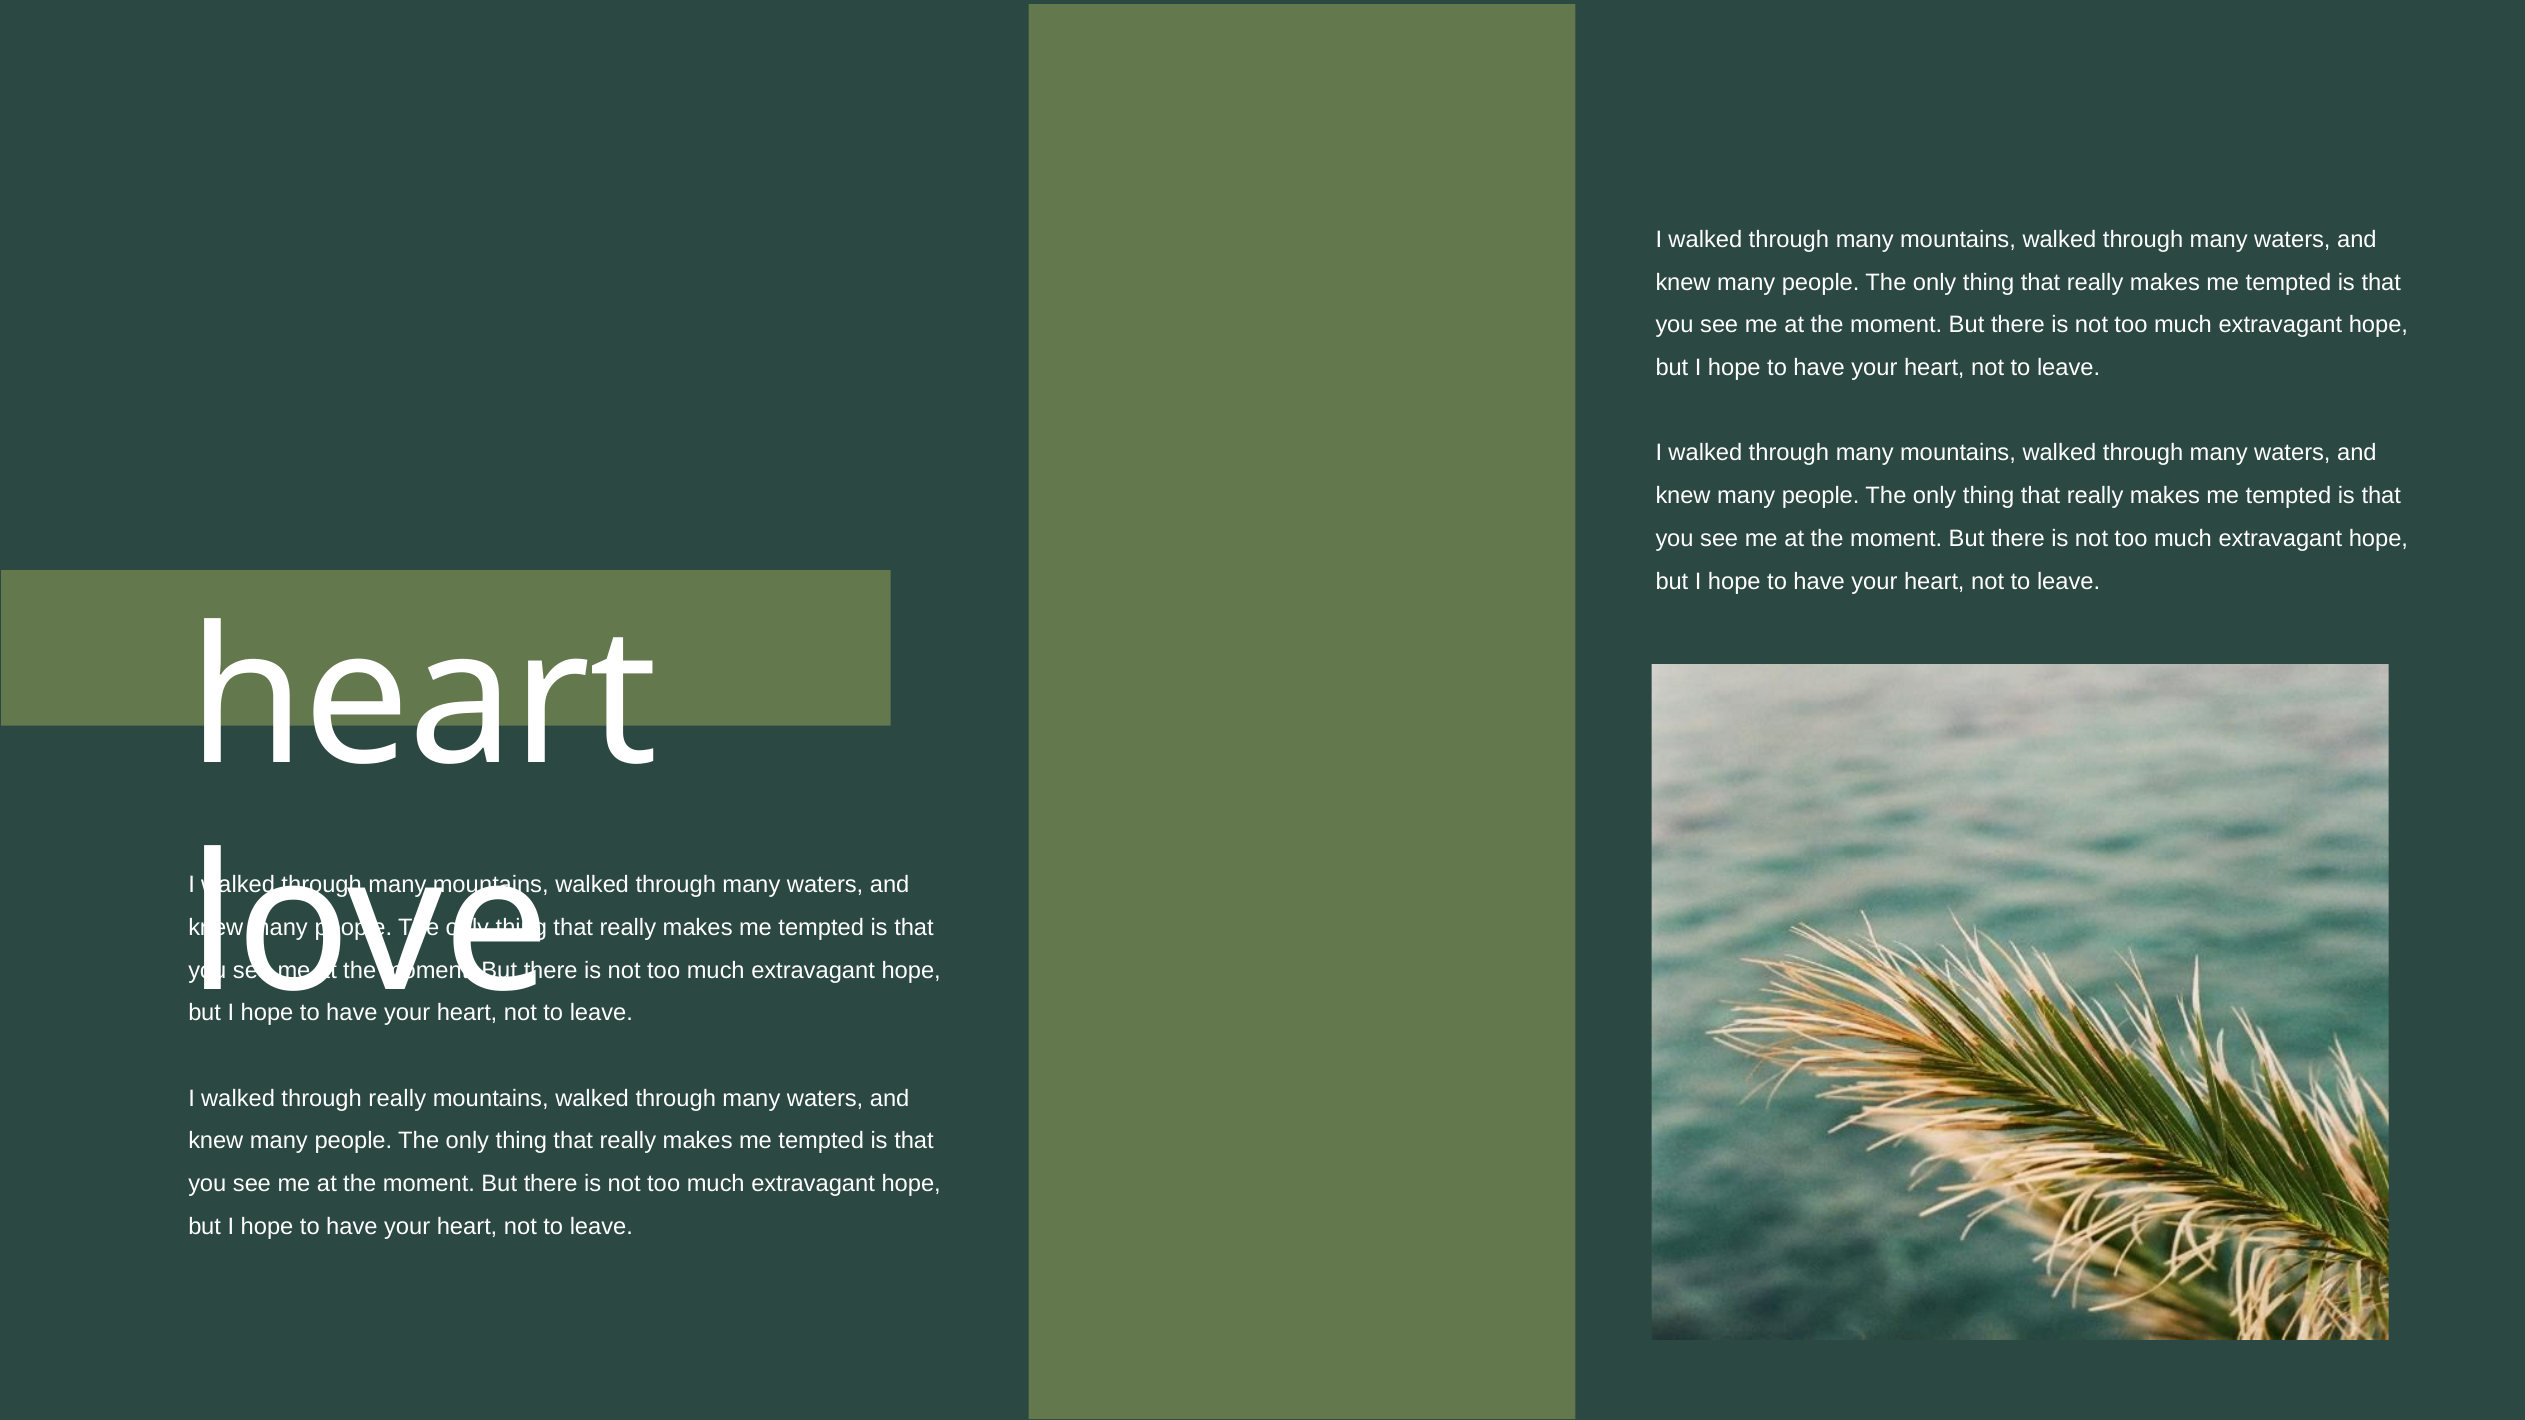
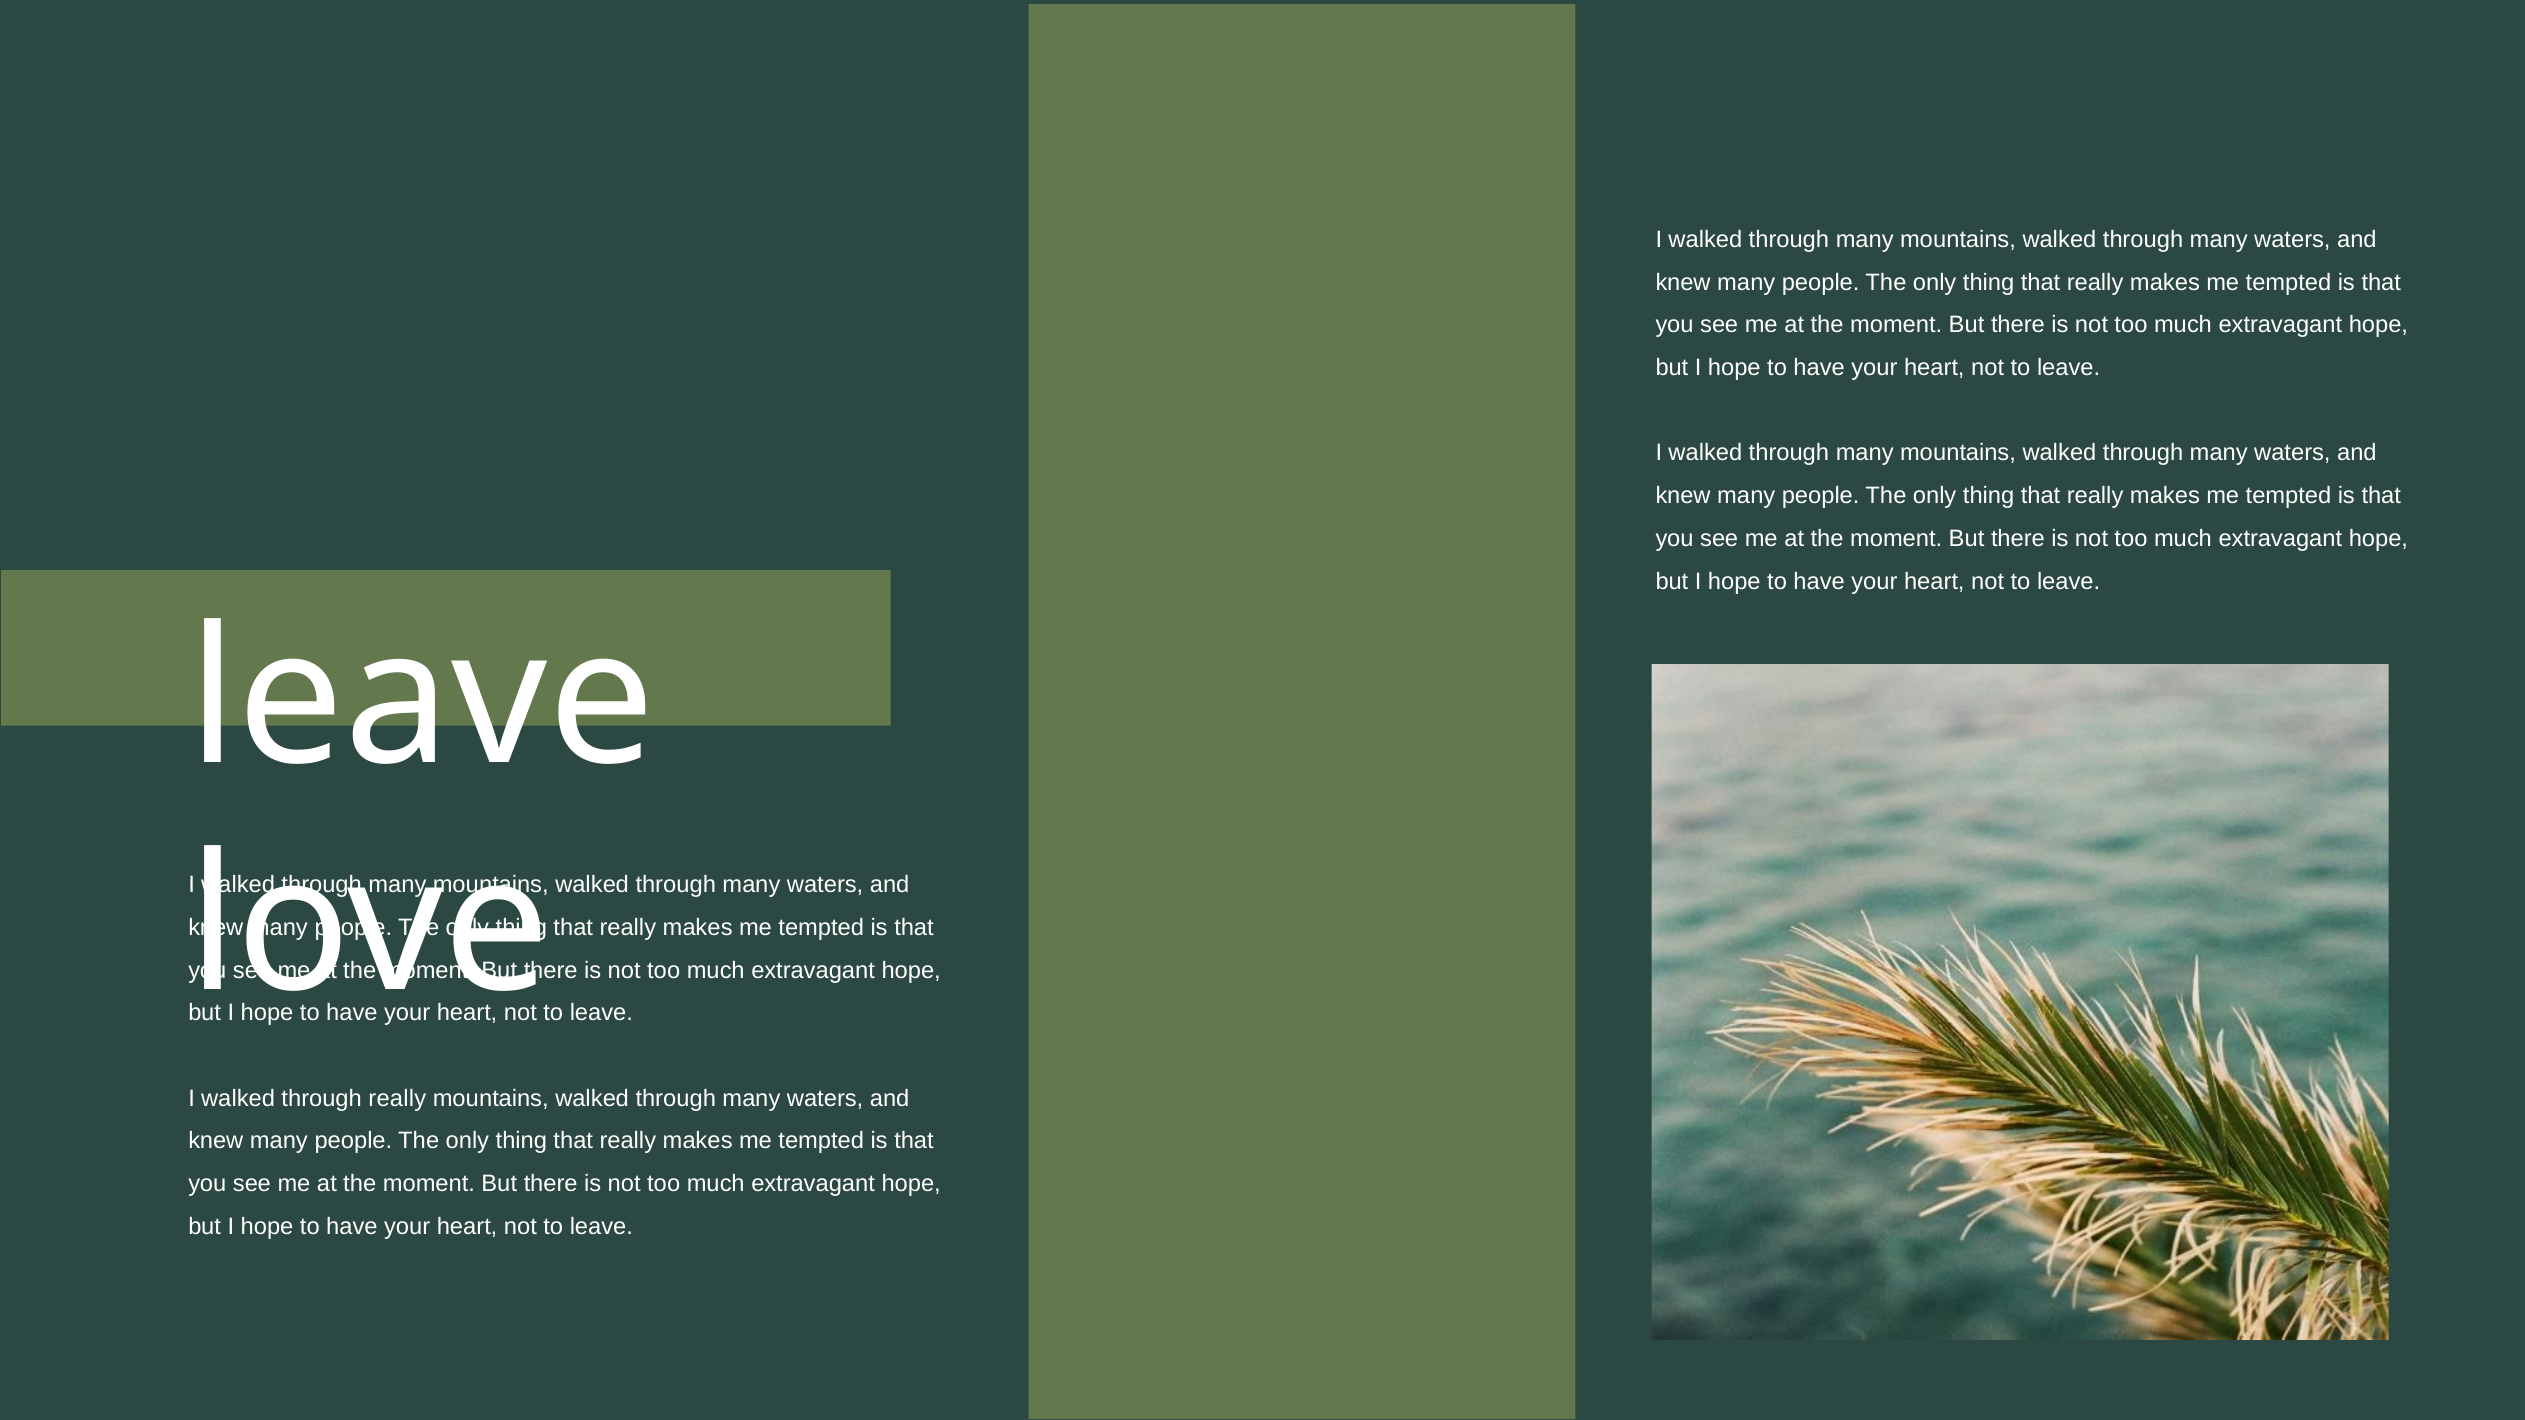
heart: heart -> leave (422, 700)
